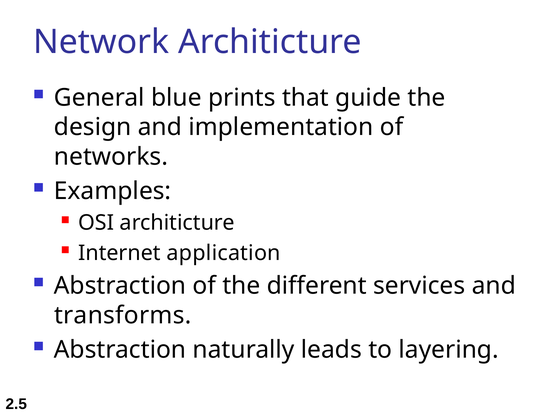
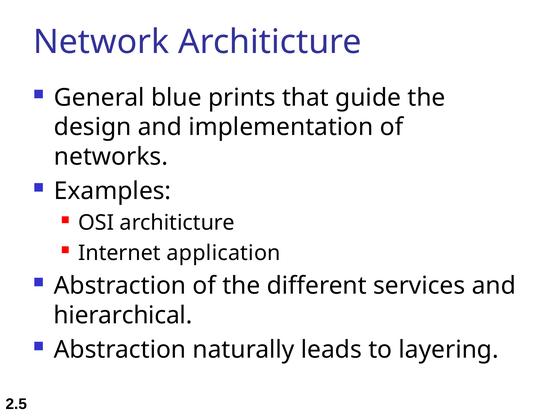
transforms: transforms -> hierarchical (123, 316)
